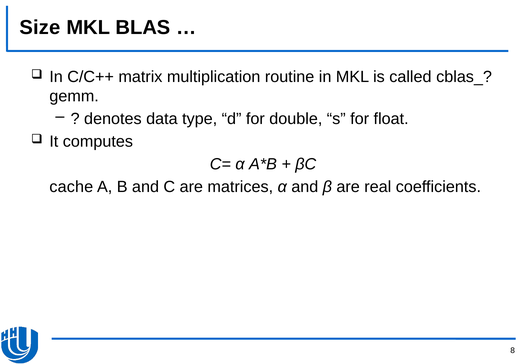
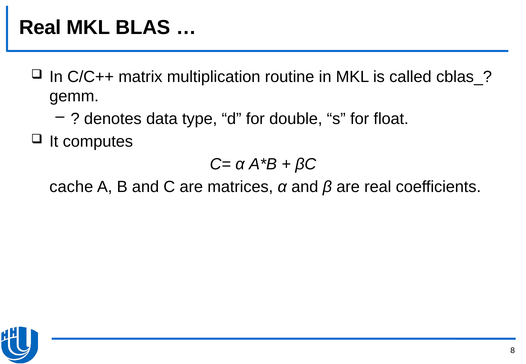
Size: Size -> Real (40, 27)
